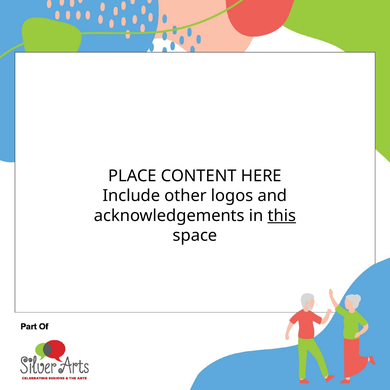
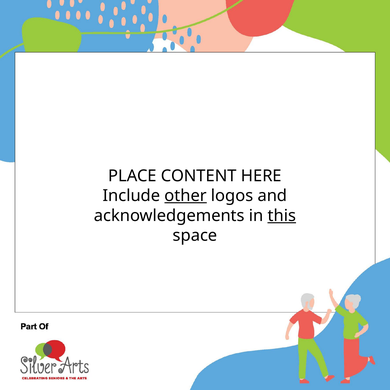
other underline: none -> present (186, 196)
